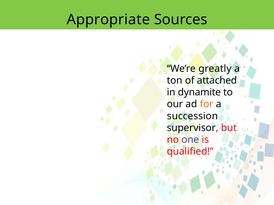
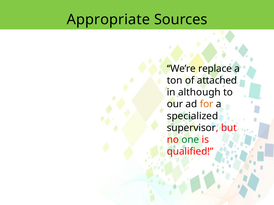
greatly: greatly -> replace (215, 69)
dynamite: dynamite -> although (199, 93)
succession: succession -> specialized (192, 116)
one colour: purple -> green (190, 140)
